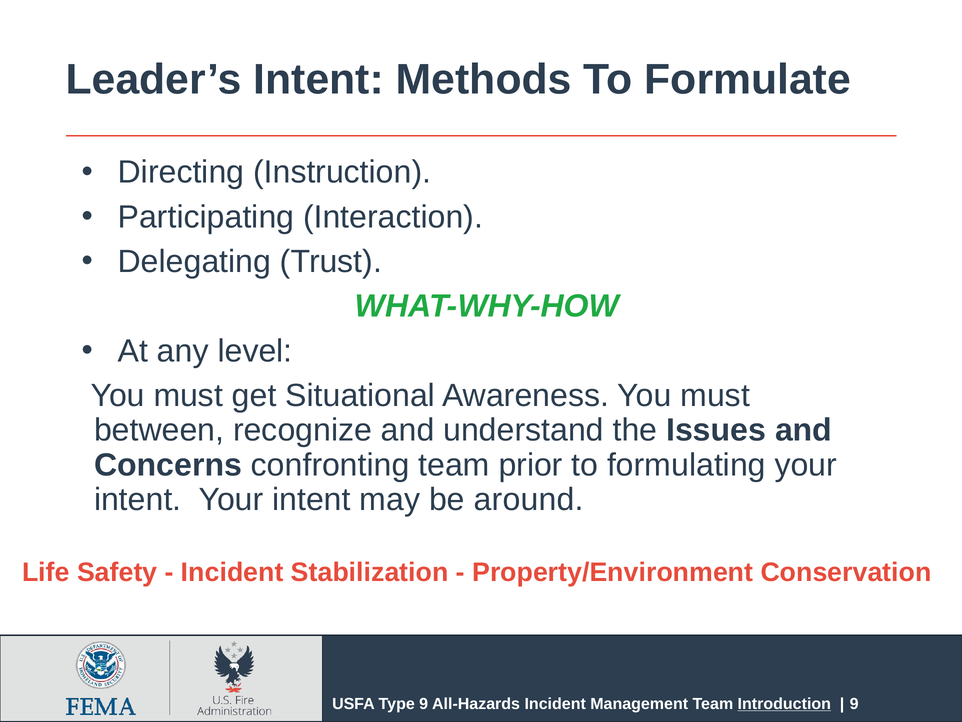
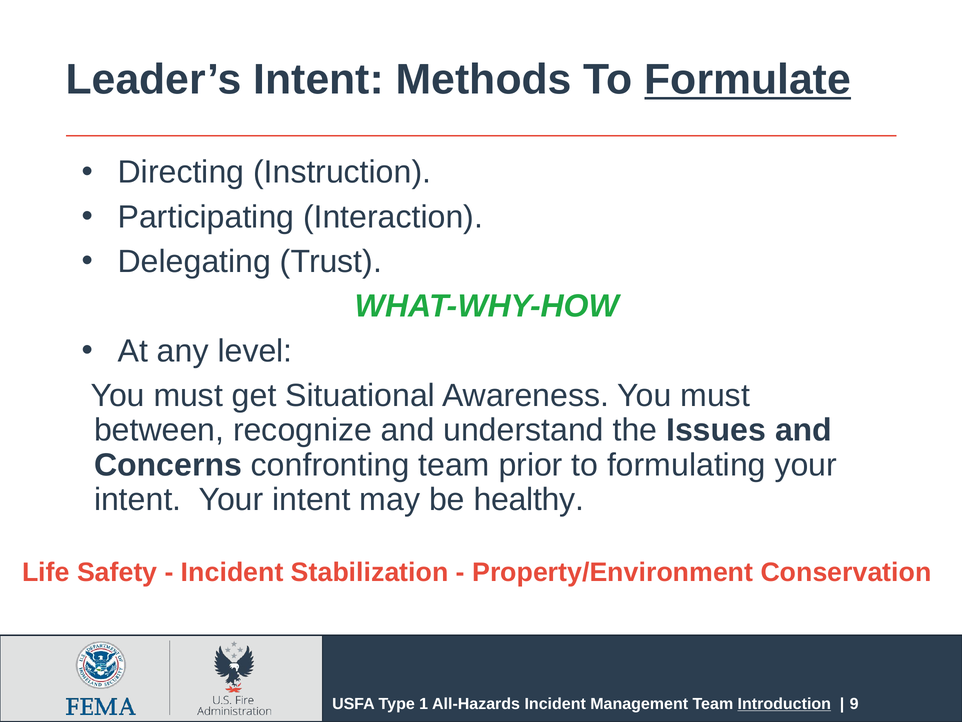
Formulate underline: none -> present (748, 80)
around: around -> healthy (529, 499)
Type 9: 9 -> 1 (424, 703)
